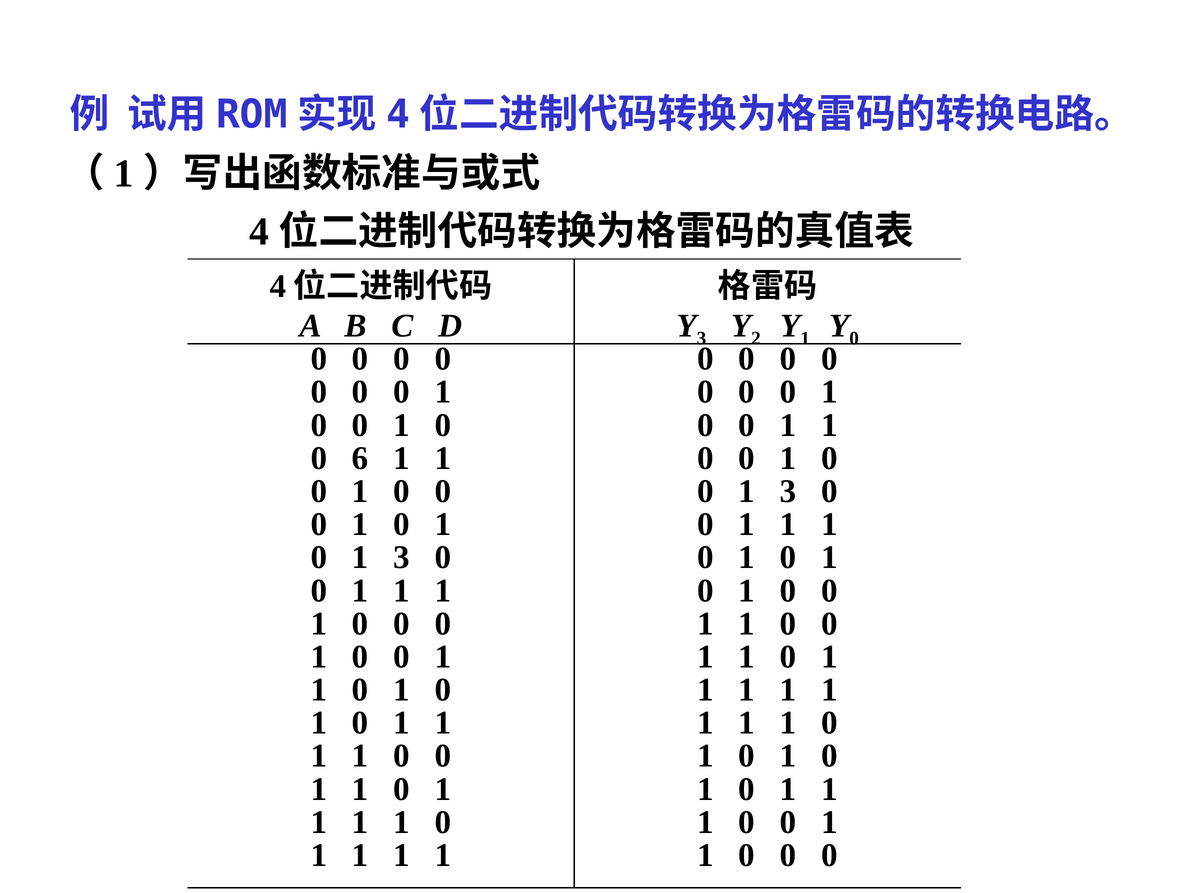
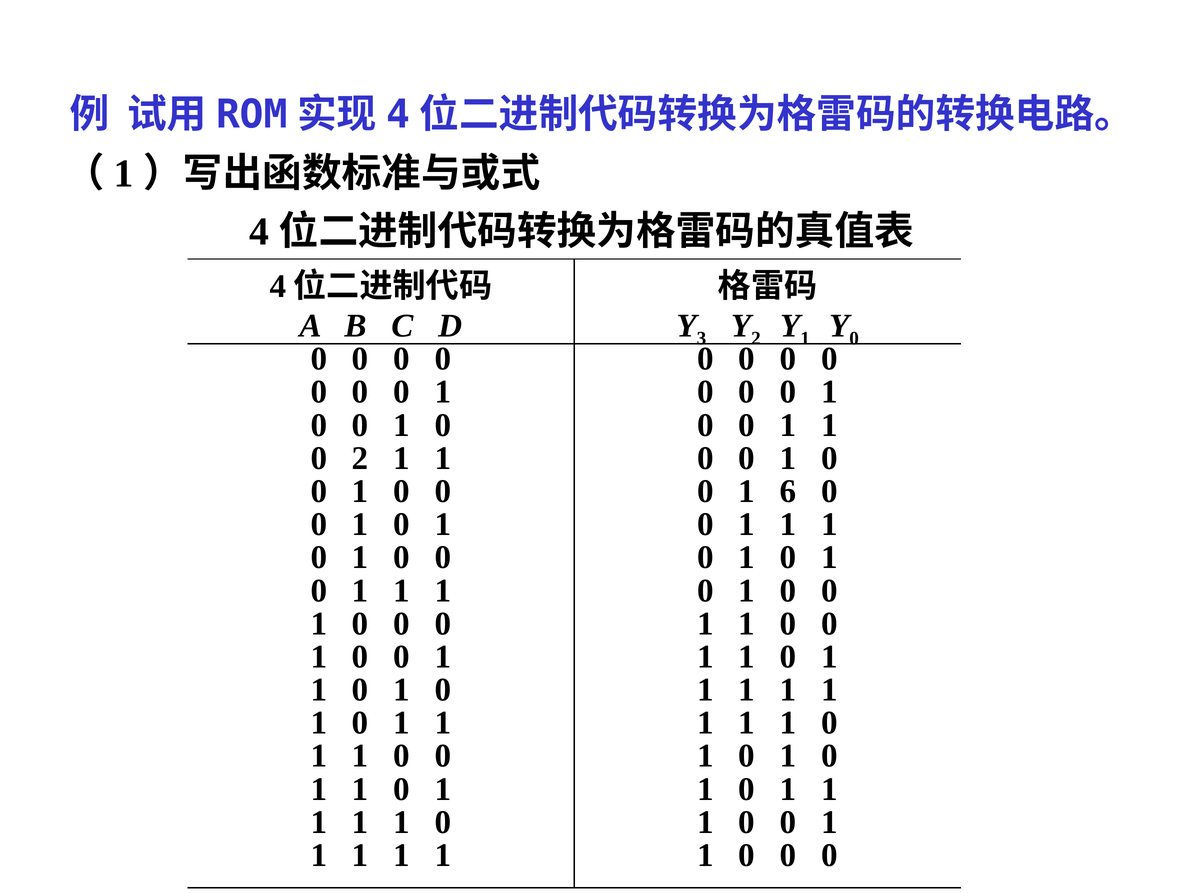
0 6: 6 -> 2 (360, 458)
3: 3 -> 6 (788, 491)
3: 3 -> 0 (401, 558)
